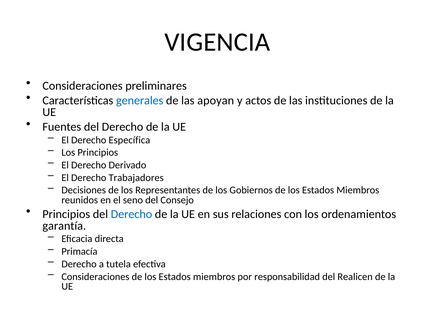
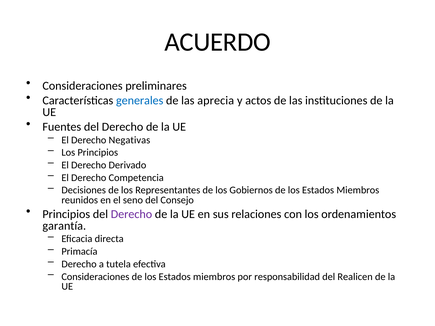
VIGENCIA: VIGENCIA -> ACUERDO (218, 42)
apoyan: apoyan -> aprecia (216, 101)
Específica: Específica -> Negativas (129, 140)
Trabajadores: Trabajadores -> Competencia (136, 178)
Derecho colour: blue -> purple (131, 214)
